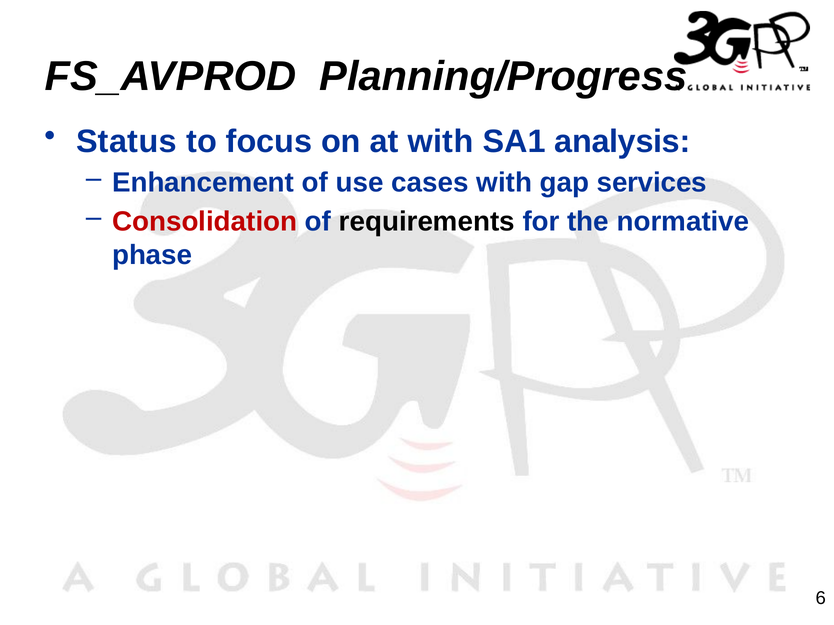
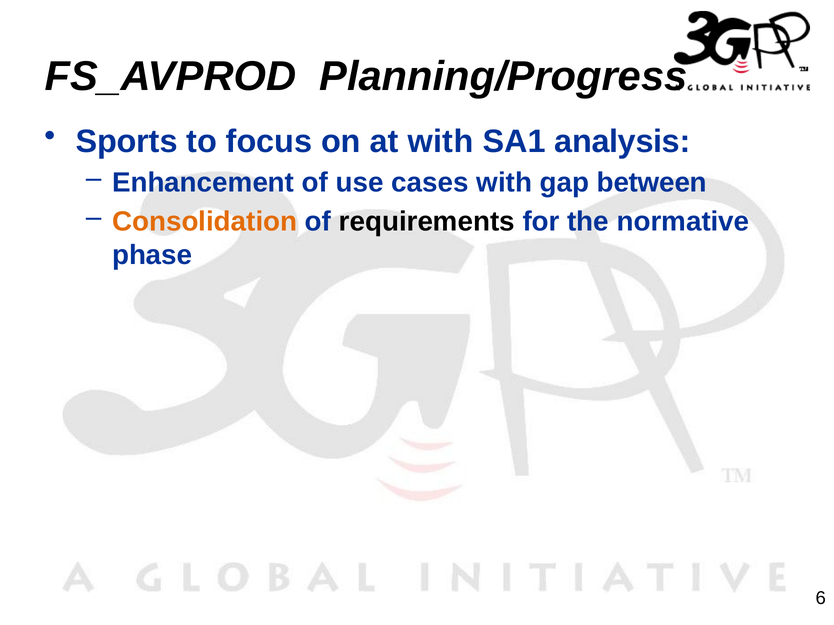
Status: Status -> Sports (127, 141)
services: services -> between (652, 183)
Consolidation colour: red -> orange (205, 222)
